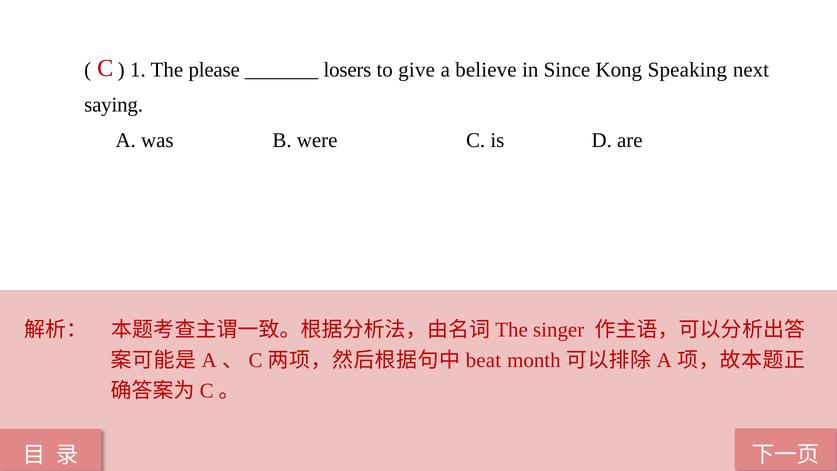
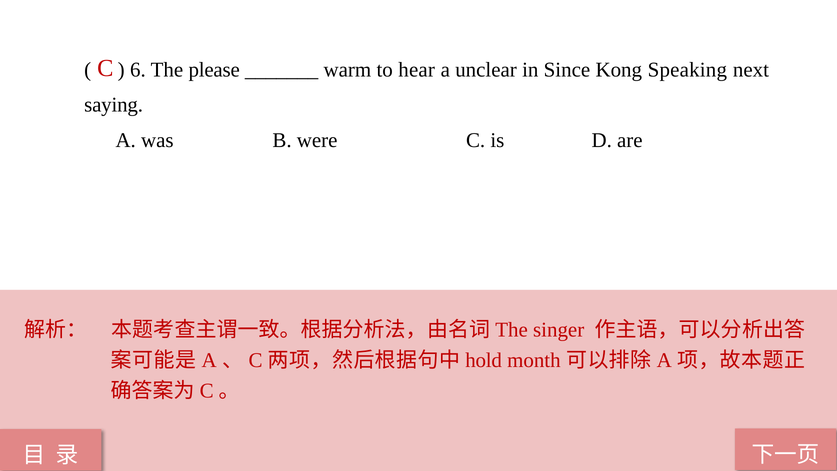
1: 1 -> 6 (138, 70)
losers: losers -> warm (347, 70)
give: give -> hear (417, 70)
believe: believe -> unclear (486, 70)
beat: beat -> hold (484, 360)
